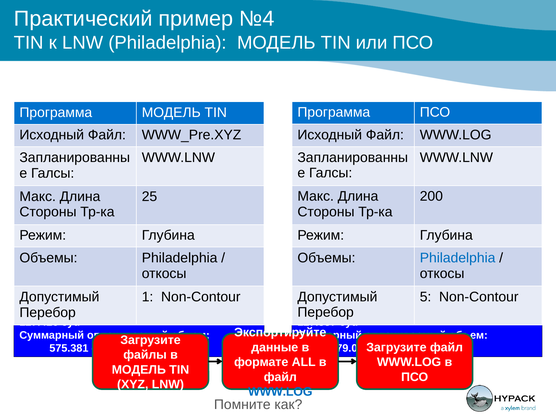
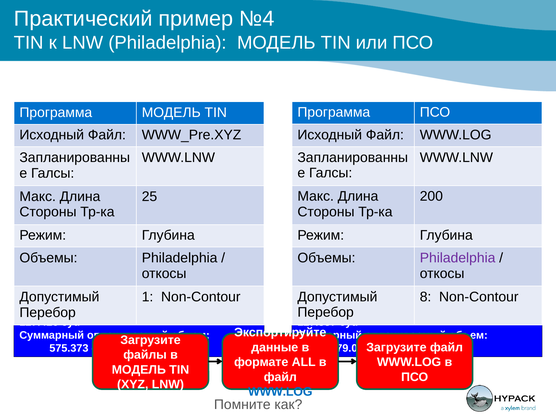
Philadelphia colour: blue -> purple (458, 258)
5: 5 -> 8 (426, 297)
575.381: 575.381 -> 575.373 (69, 348)
